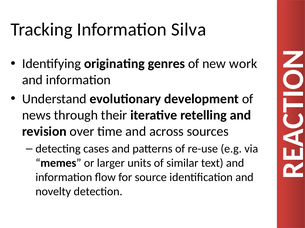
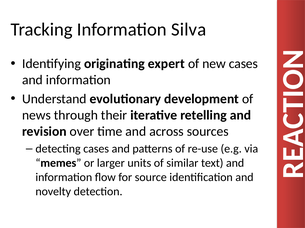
genres: genres -> expert (166, 64)
new work: work -> cases (243, 64)
